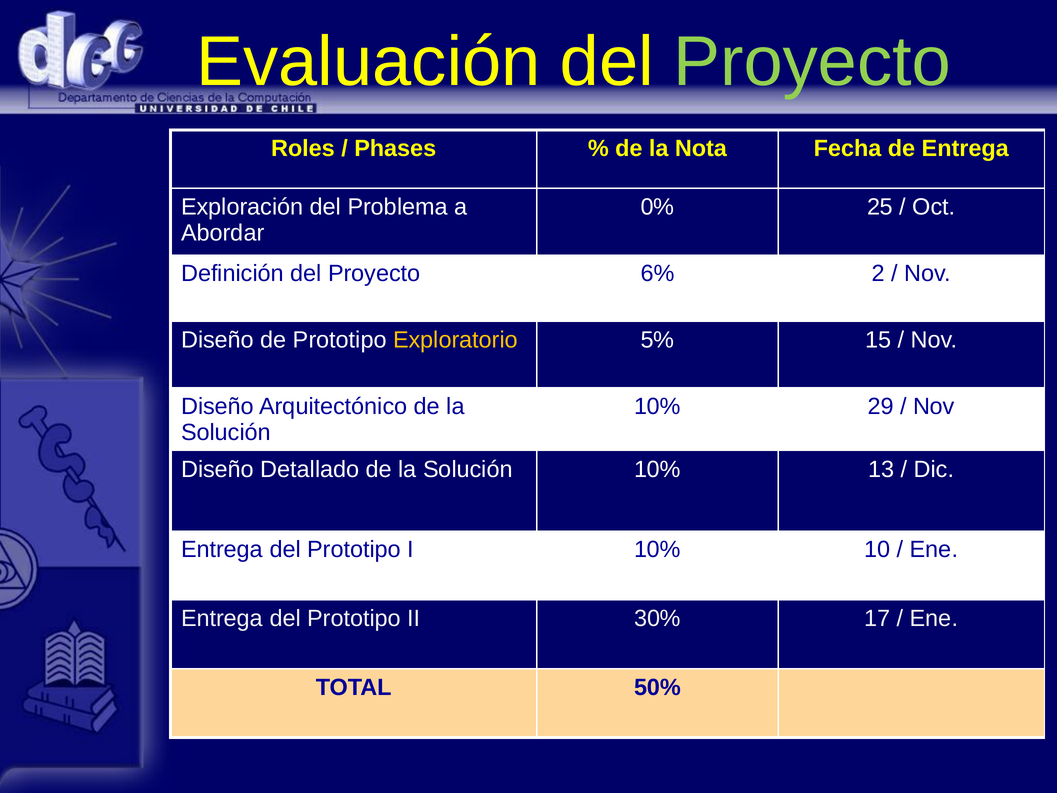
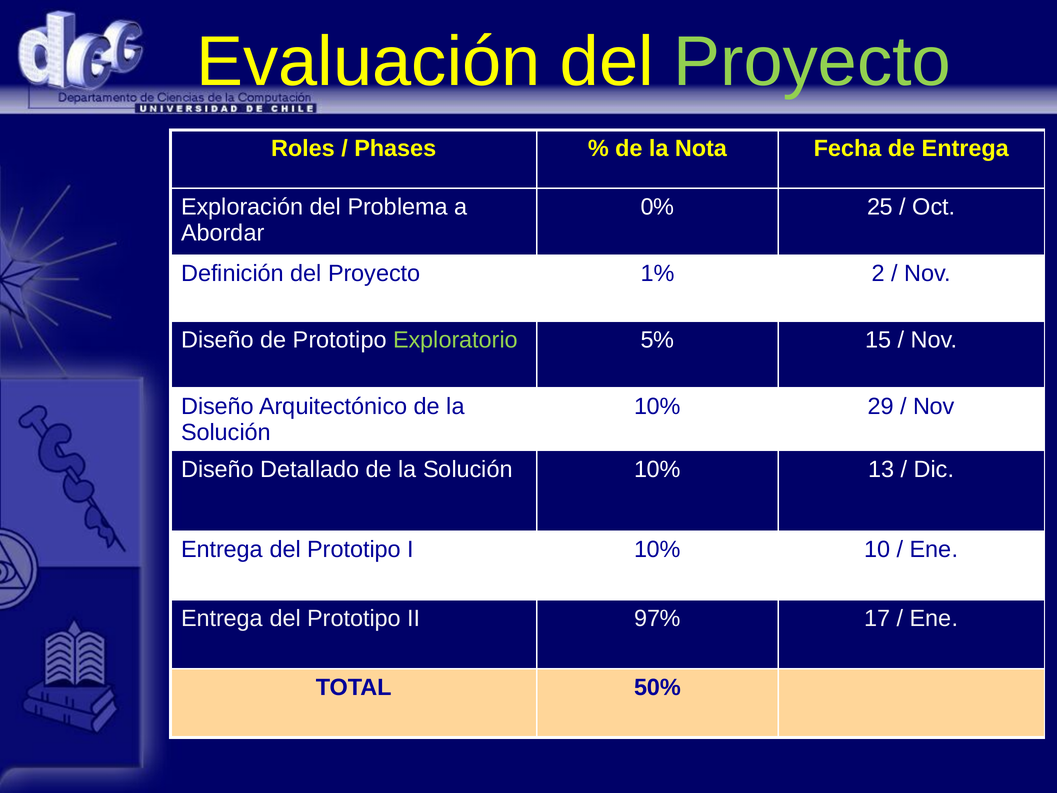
6%: 6% -> 1% (657, 274)
Exploratorio colour: yellow -> light green (456, 340)
30%: 30% -> 97% (657, 618)
